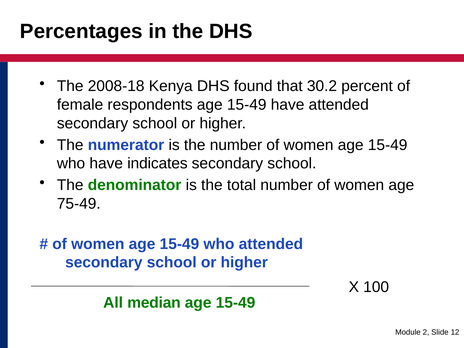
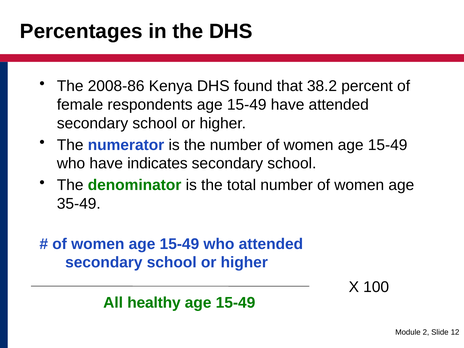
2008-18: 2008-18 -> 2008-86 (116, 86)
30.2: 30.2 -> 38.2 (322, 86)
75-49: 75-49 -> 35-49 (79, 204)
median: median -> healthy (154, 303)
